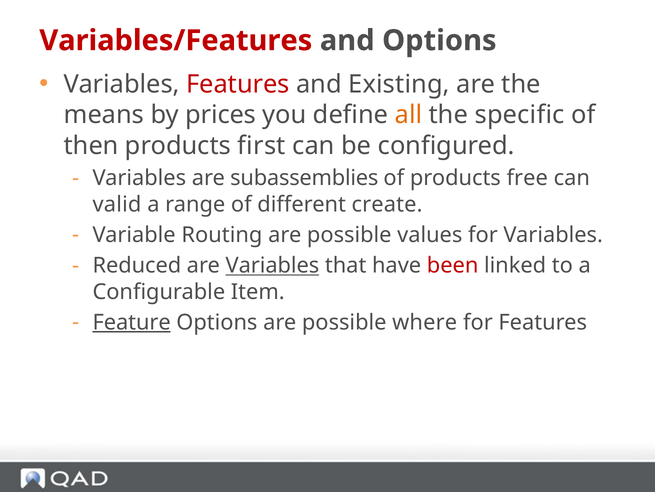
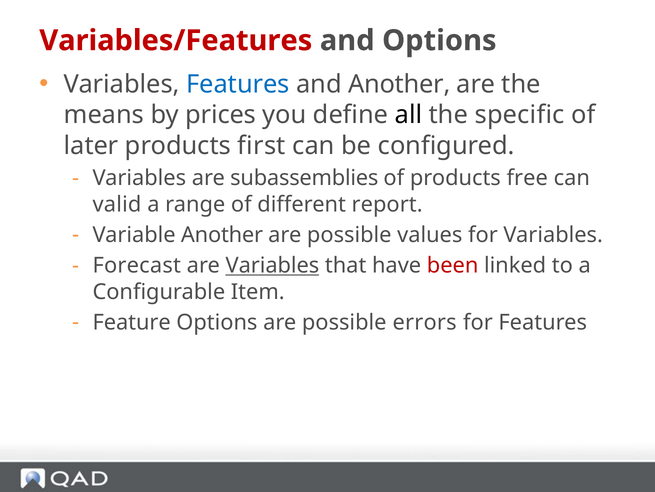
Features colour: red -> blue (238, 84)
and Existing: Existing -> Another (399, 84)
all colour: orange -> black (408, 115)
then: then -> later (91, 145)
create: create -> report (387, 204)
Variable Routing: Routing -> Another (222, 235)
Reduced: Reduced -> Forecast (137, 265)
Feature underline: present -> none (132, 322)
where: where -> errors (425, 322)
